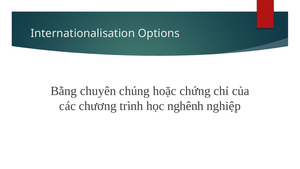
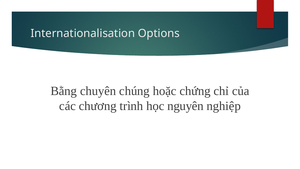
nghênh: nghênh -> nguyên (186, 106)
